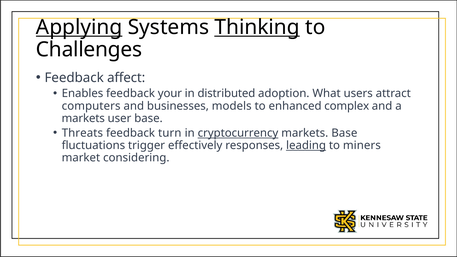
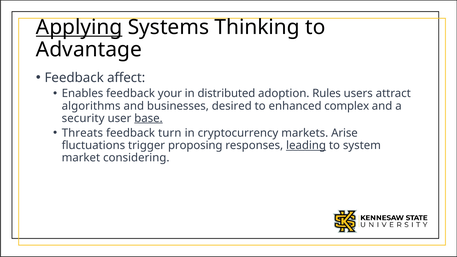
Thinking underline: present -> none (257, 27)
Challenges: Challenges -> Advantage (89, 50)
What: What -> Rules (327, 94)
computers: computers -> algorithms (91, 106)
models: models -> desired (232, 106)
markets: markets -> security (83, 118)
base underline: none -> present (148, 118)
cryptocurrency underline: present -> none (238, 133)
markets Base: Base -> Arise (344, 133)
effectively: effectively -> proposing (195, 145)
miners: miners -> system (362, 145)
